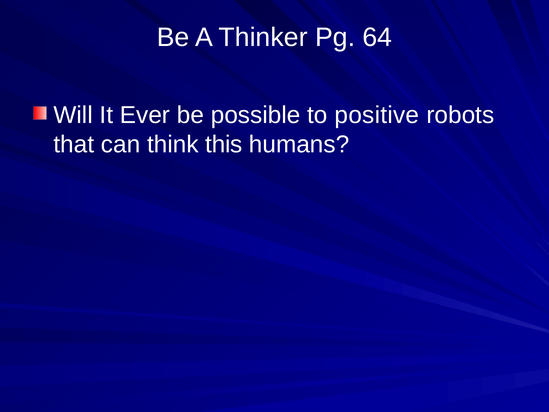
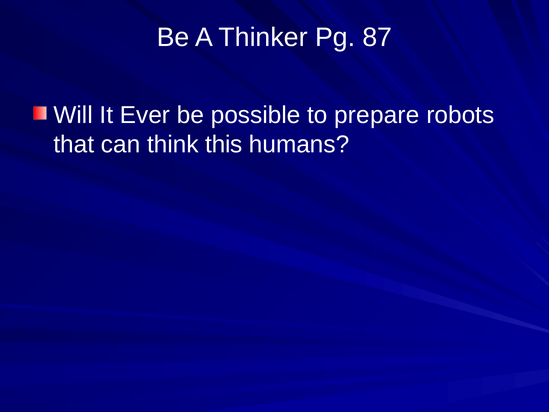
64: 64 -> 87 (377, 37)
positive: positive -> prepare (377, 115)
